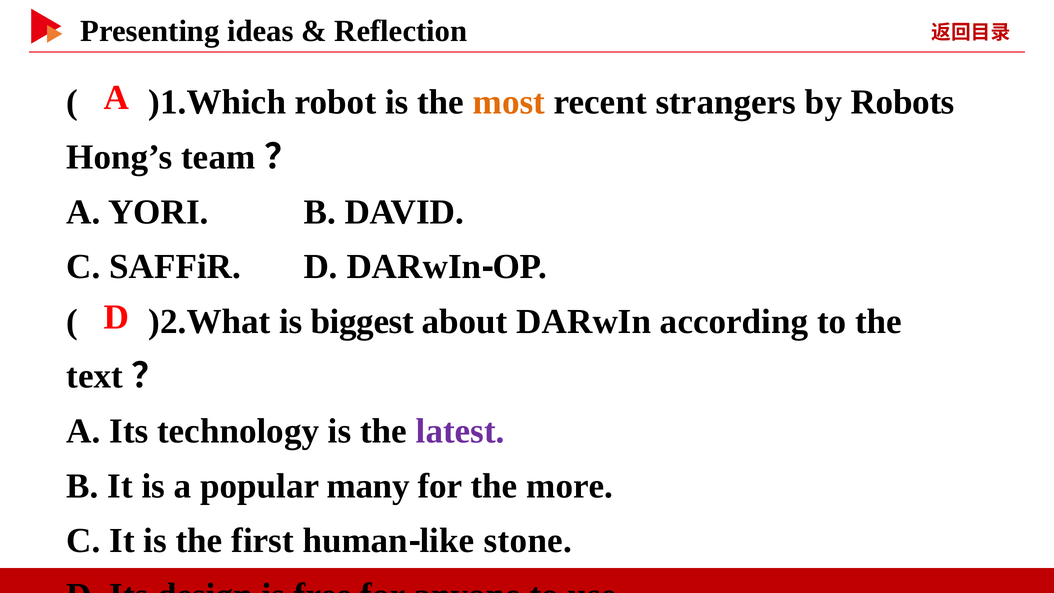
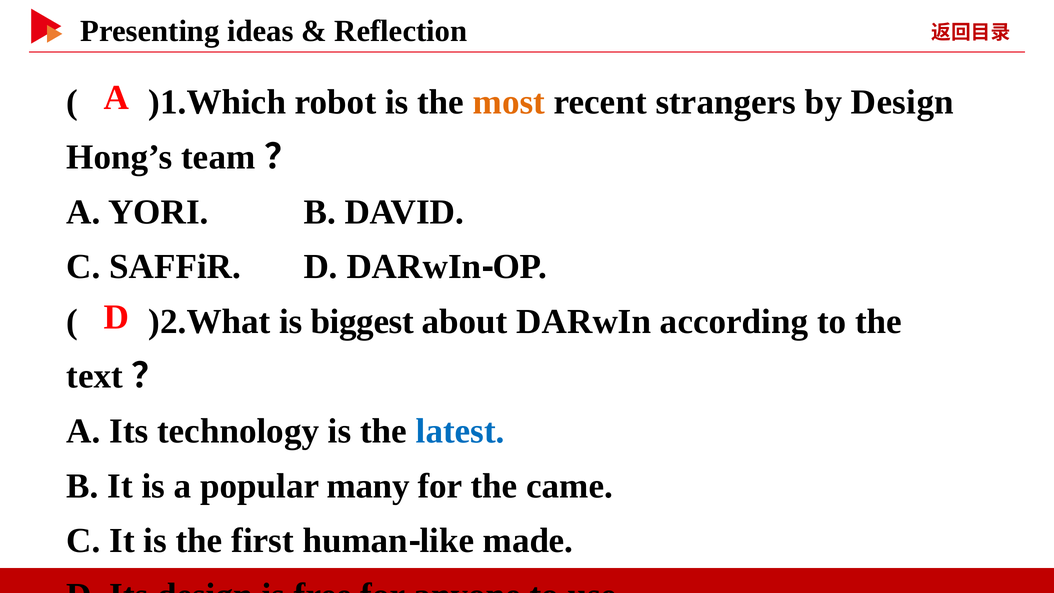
by Robots: Robots -> Design (902, 102)
latest colour: purple -> blue (460, 431)
more: more -> came (570, 486)
stone: stone -> made (528, 541)
